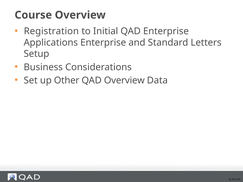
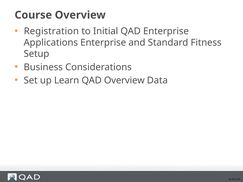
Letters: Letters -> Fitness (206, 43)
Other: Other -> Learn (67, 80)
